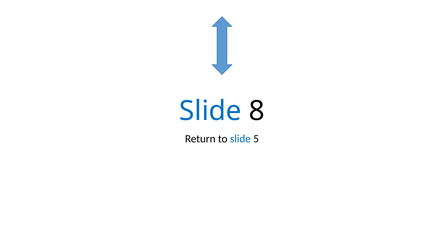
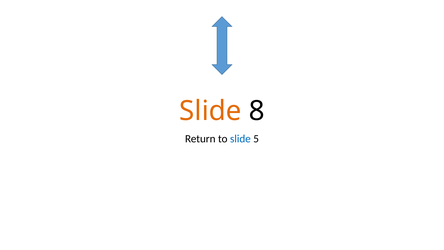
Slide colour: blue -> orange (210, 111)
